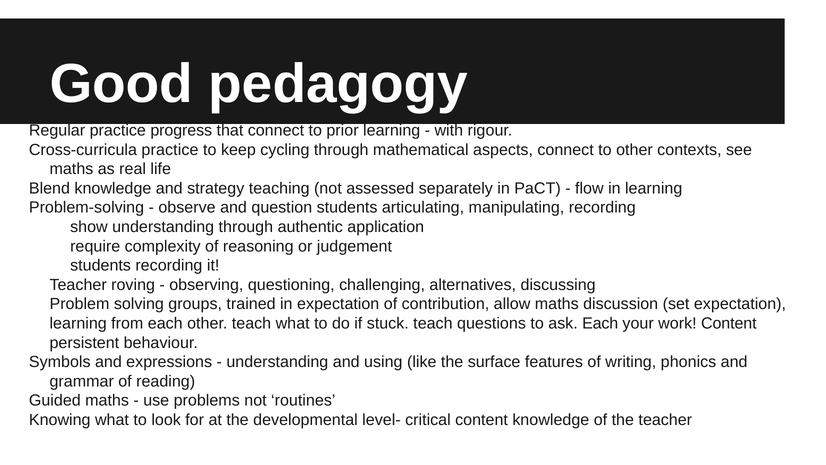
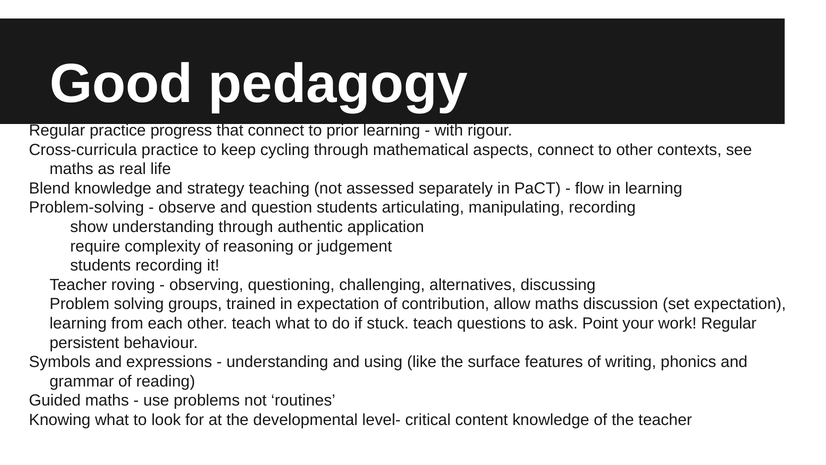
ask Each: Each -> Point (600, 323)
work Content: Content -> Regular (729, 323)
